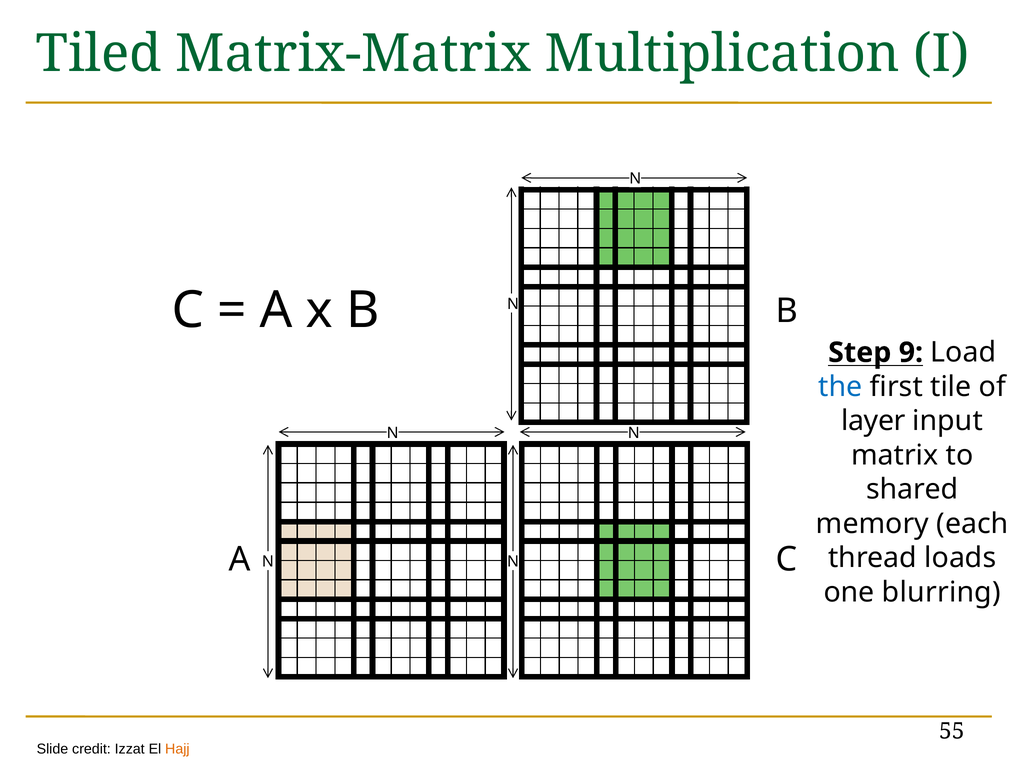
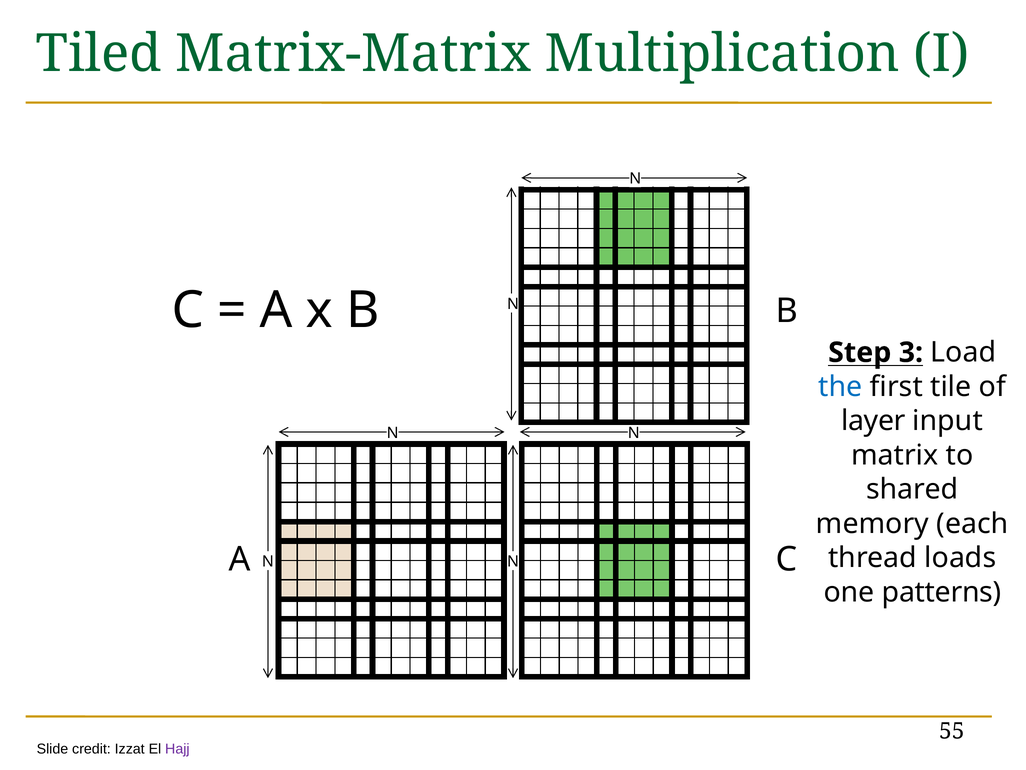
9: 9 -> 3 (911, 352)
blurring: blurring -> patterns (942, 592)
Hajj colour: orange -> purple (177, 749)
